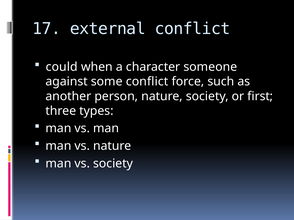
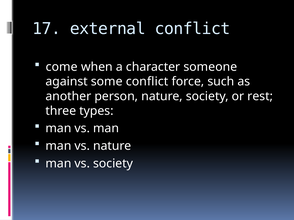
could: could -> come (62, 67)
first: first -> rest (260, 96)
